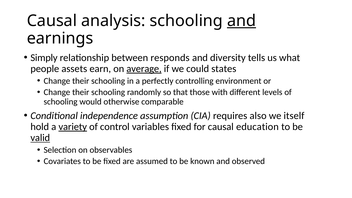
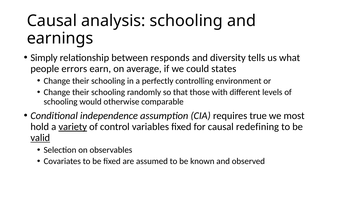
and underline: present -> none (241, 21)
assets: assets -> errors (74, 69)
average underline: present -> none (144, 69)
also: also -> true (258, 116)
itself: itself -> most (294, 116)
education: education -> redefining (257, 127)
